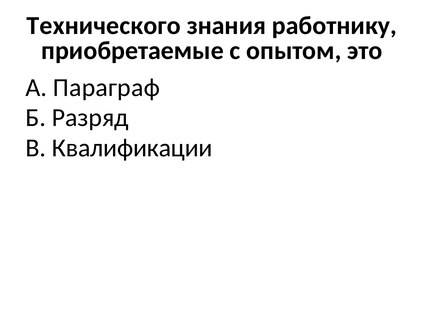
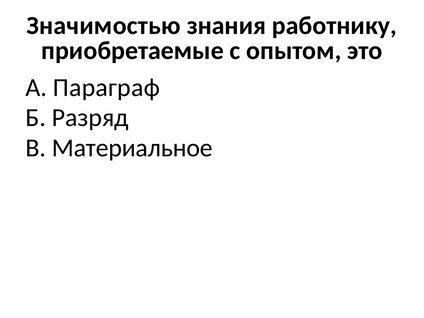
Технического: Технического -> Значимостью (104, 26)
Квалификации: Квалификации -> Материальное (132, 148)
